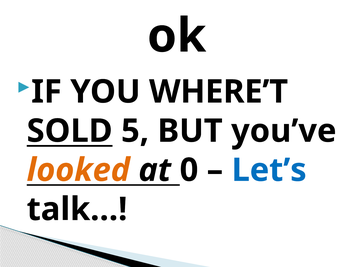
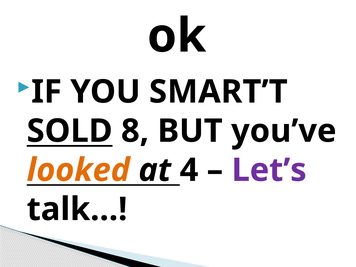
WHERE’T: WHERE’T -> SMART’T (218, 92)
5: 5 -> 8 (135, 131)
0: 0 -> 4 (189, 170)
Let’s colour: blue -> purple (269, 170)
